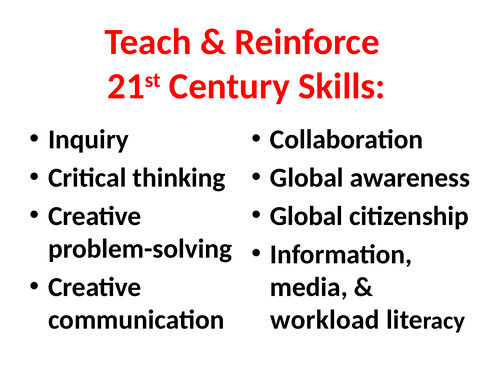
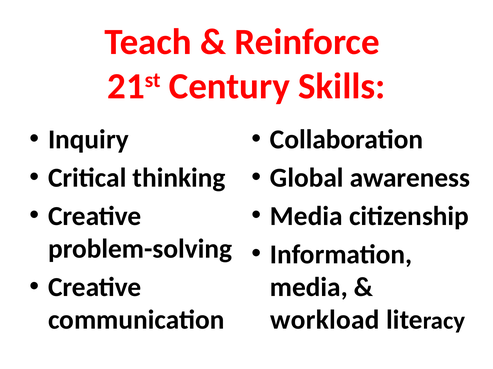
Global: Global -> Media (306, 217)
